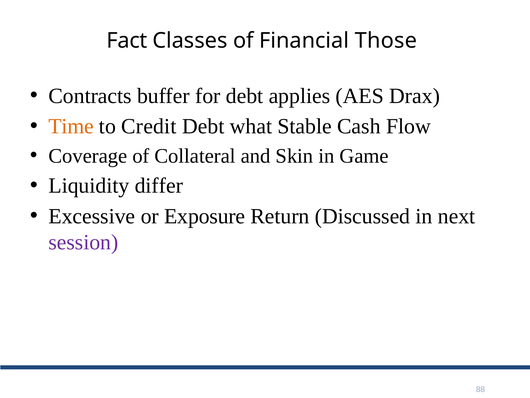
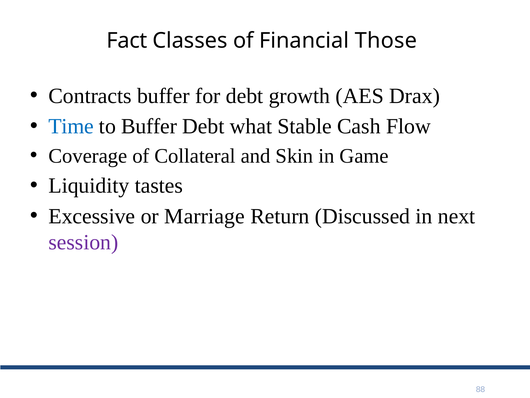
applies: applies -> growth (299, 96)
Time colour: orange -> blue (71, 126)
to Credit: Credit -> Buffer (149, 126)
differ: differ -> tastes (159, 185)
Exposure: Exposure -> Marriage (205, 216)
